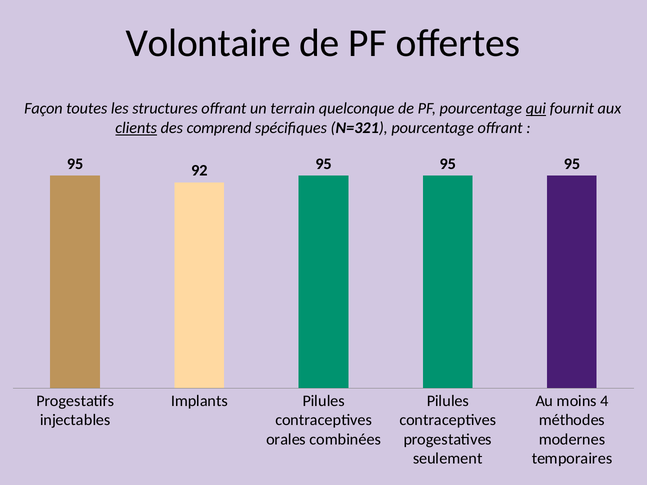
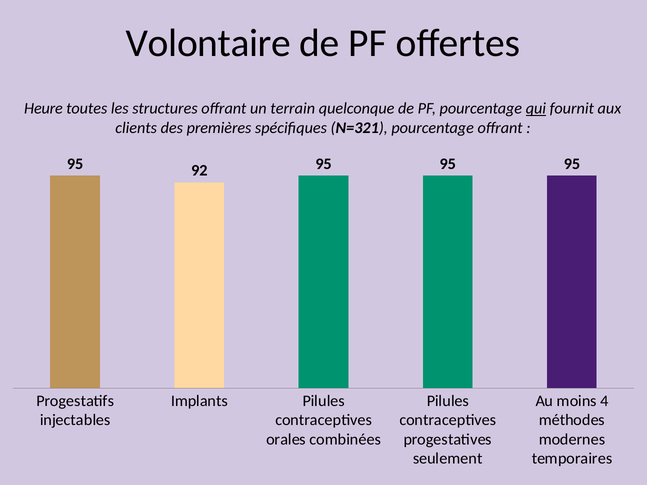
Façon: Façon -> Heure (43, 109)
clients underline: present -> none (136, 128)
comprend: comprend -> premières (219, 128)
